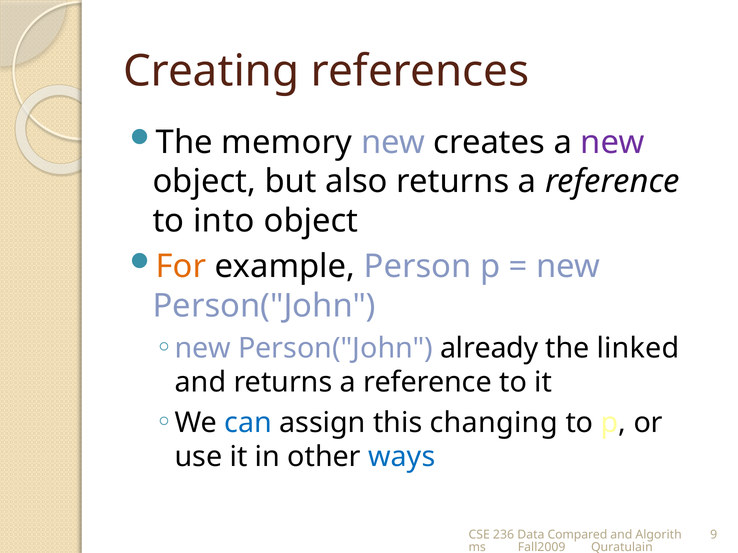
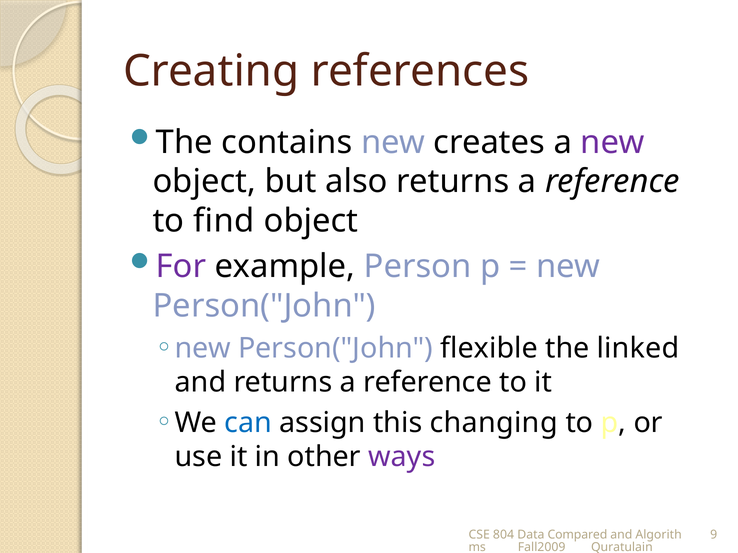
memory: memory -> contains (287, 142)
into: into -> find (224, 221)
For colour: orange -> purple (181, 267)
already: already -> flexible (489, 348)
ways colour: blue -> purple (402, 457)
236: 236 -> 804 (504, 535)
